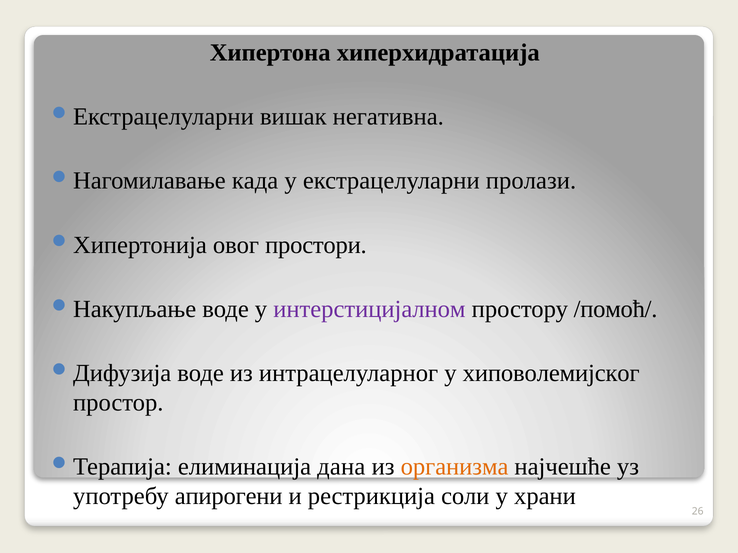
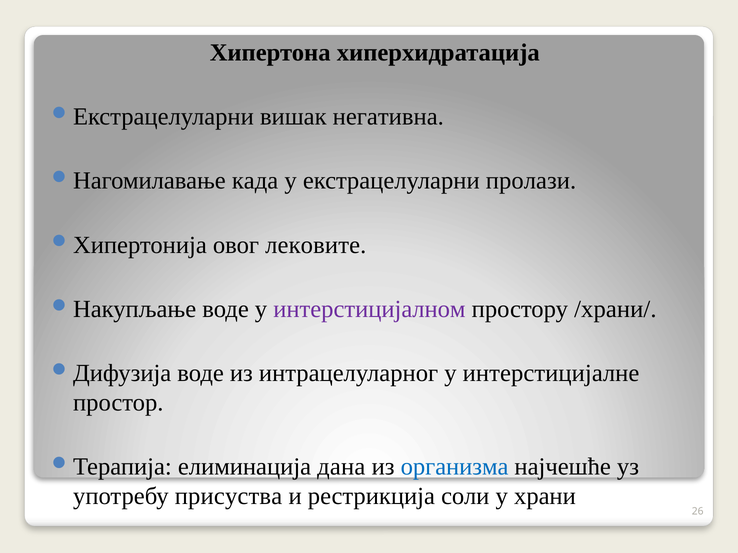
простори: простори -> лековите (316, 245)
/помоћ/: /помоћ/ -> /храни/ (615, 309)
хиповолемијског: хиповолемијског -> интерстицијалне (551, 373)
организма colour: orange -> blue (455, 467)
апирогени: апирогени -> присуства (228, 497)
